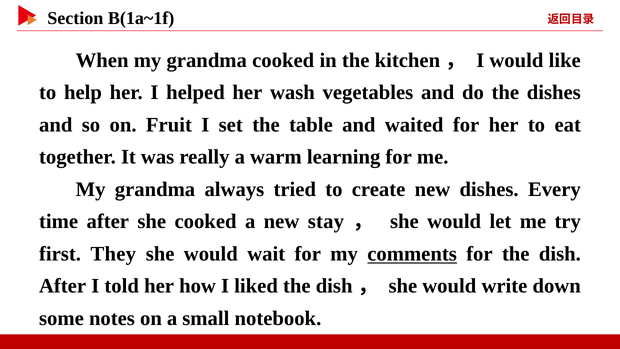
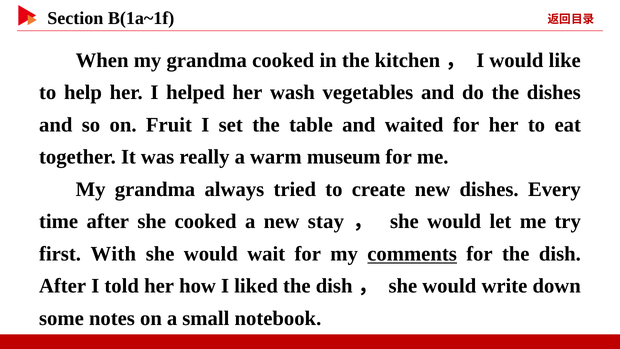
learning: learning -> museum (344, 157)
They: They -> With (113, 254)
